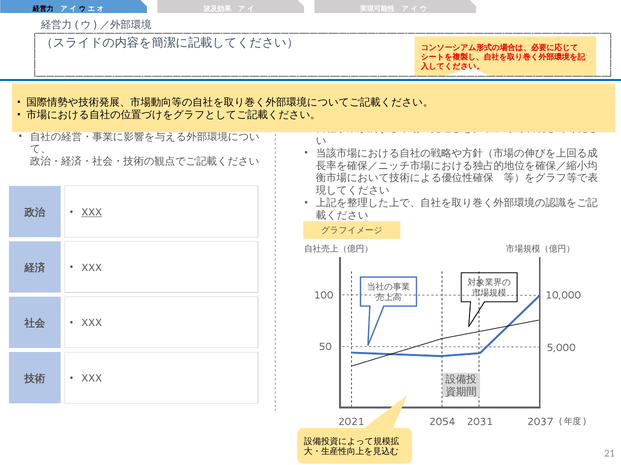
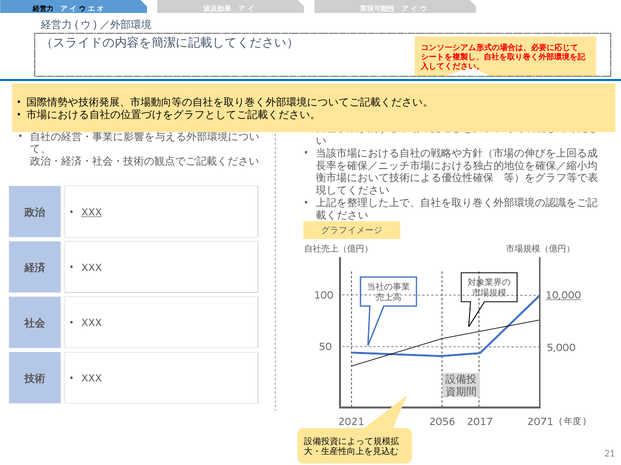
10,000 underline: none -> present (563, 296)
2054: 2054 -> 2056 (442, 422)
2031: 2031 -> 2017 (480, 422)
2037: 2037 -> 2071 (540, 422)
